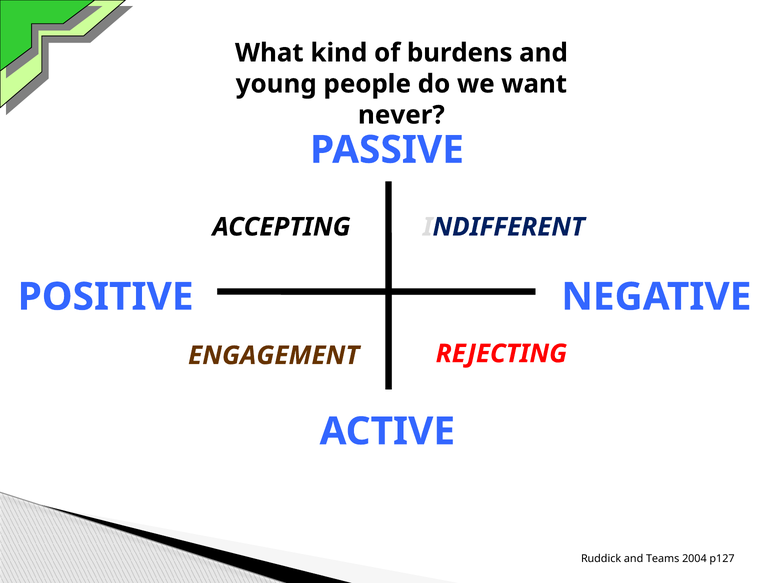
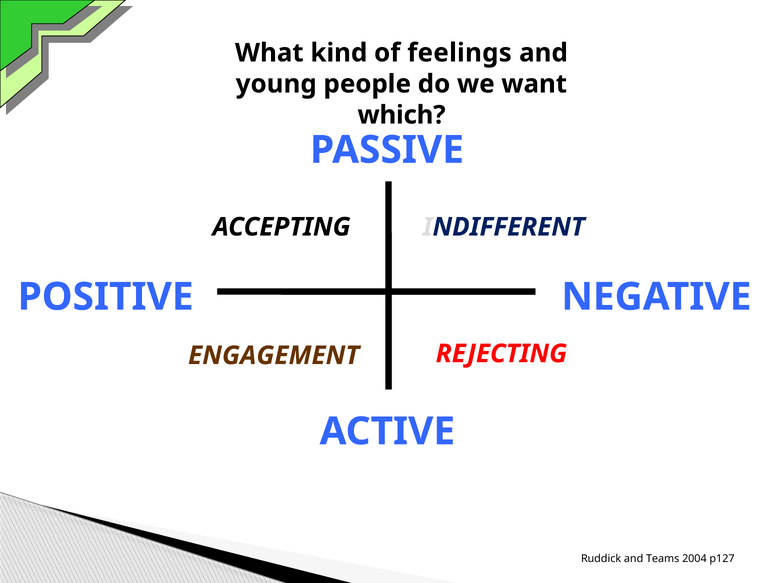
burdens: burdens -> feelings (460, 53)
never: never -> which (402, 115)
